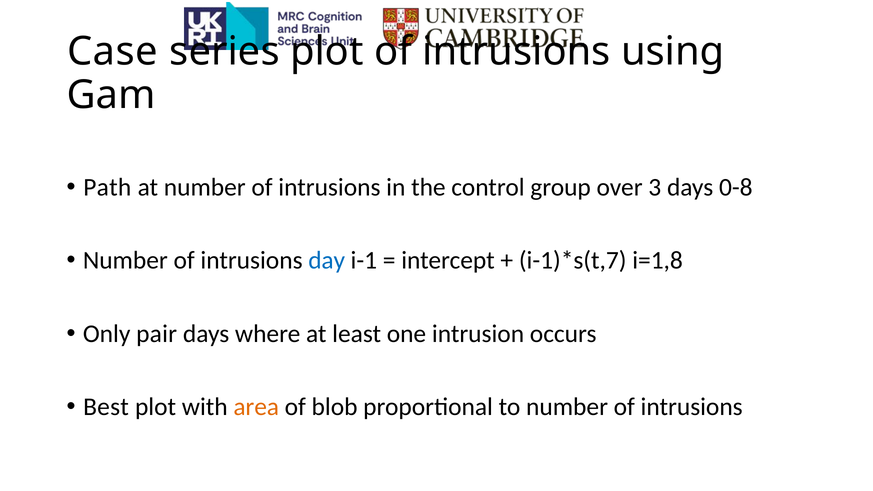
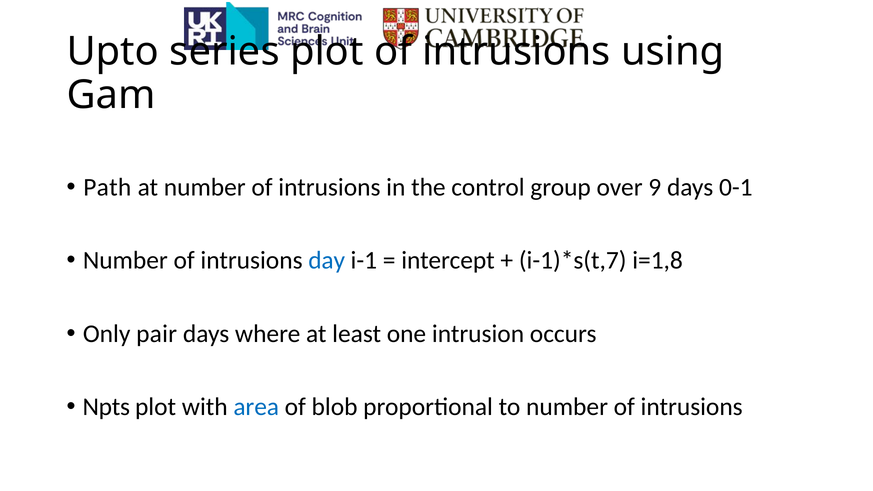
Case: Case -> Upto (113, 52)
3: 3 -> 9 (655, 187)
0-8: 0-8 -> 0-1 (736, 187)
Best: Best -> Npts (106, 407)
area colour: orange -> blue (256, 407)
